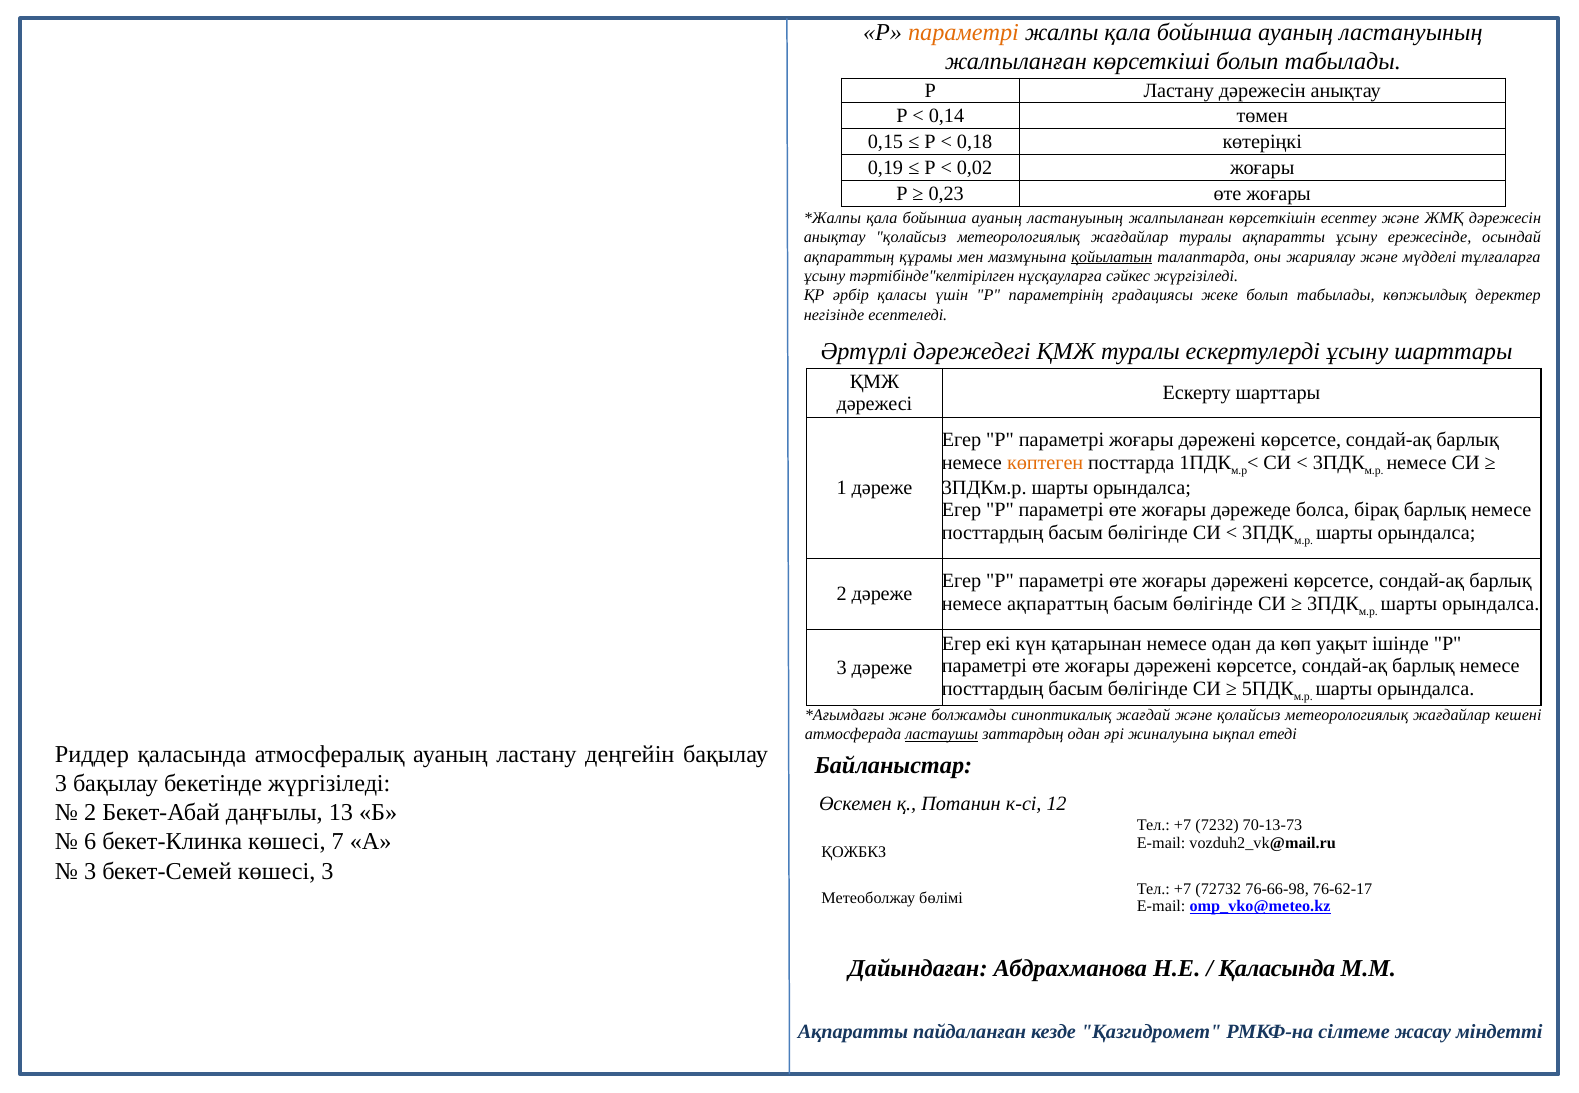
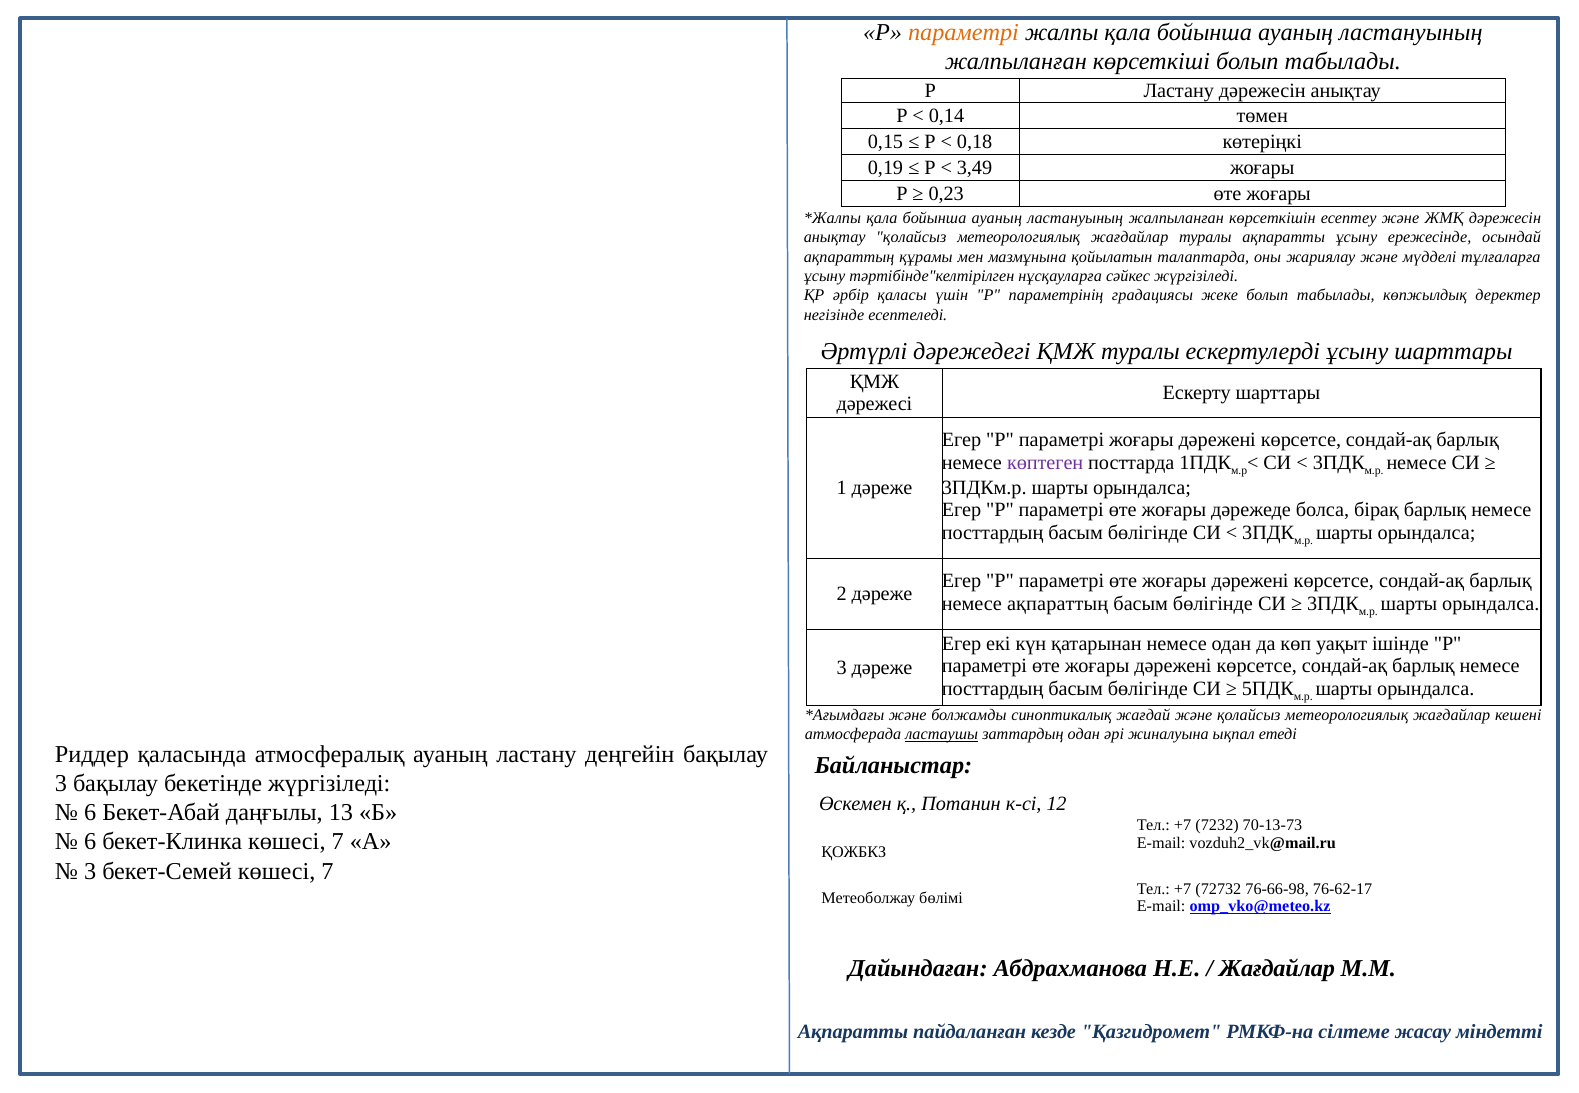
0,02: 0,02 -> 3,49 (975, 168)
қойылатын underline: present -> none (1112, 257)
көптеген colour: orange -> purple (1045, 462)
2: 2 -> 6 (90, 813)
бекет-Семей көшесі 3: 3 -> 7 (328, 871)
Қаласында: Қаласында -> Жағдайлар (1277, 969)
